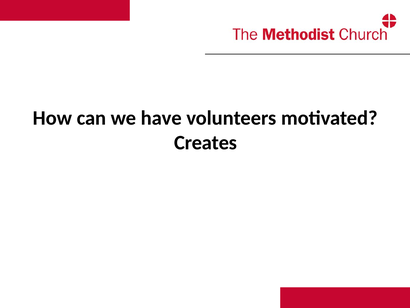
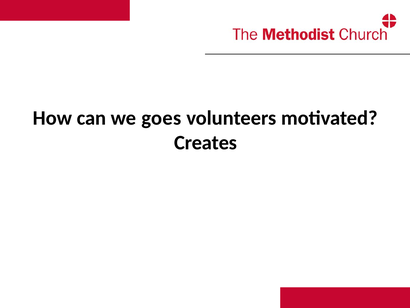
have: have -> goes (161, 118)
